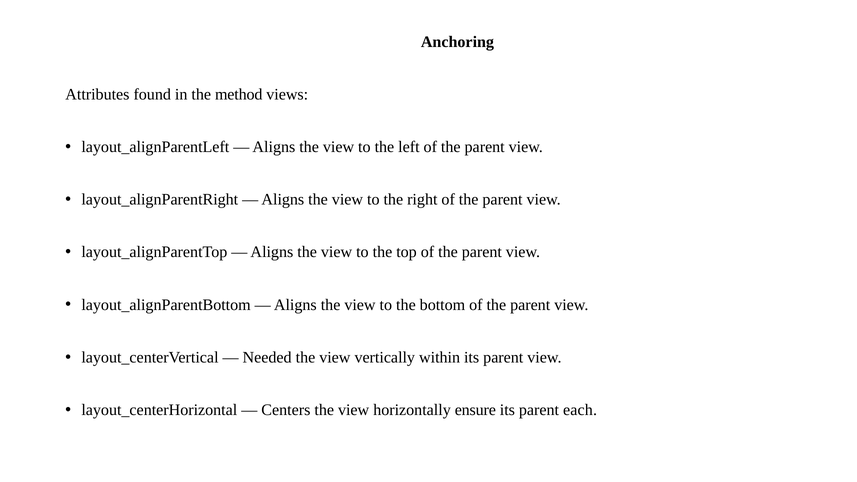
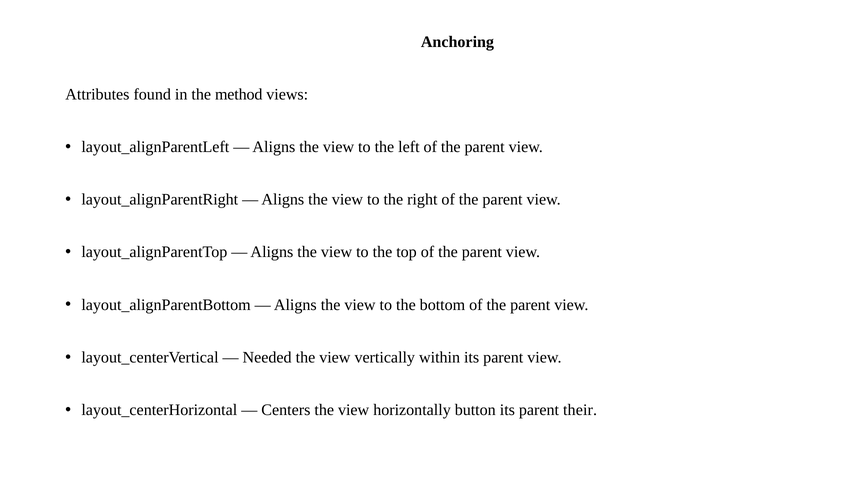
ensure: ensure -> button (475, 410)
each: each -> their (580, 410)
